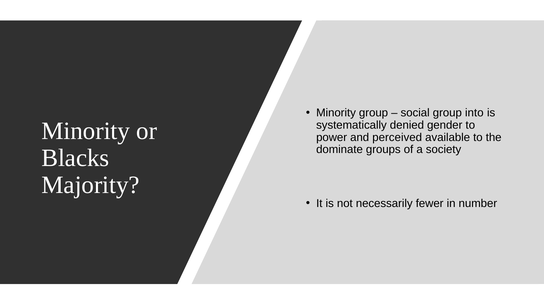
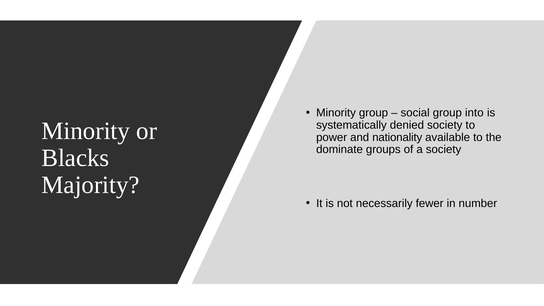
denied gender: gender -> society (445, 125)
perceived: perceived -> nationality (397, 137)
